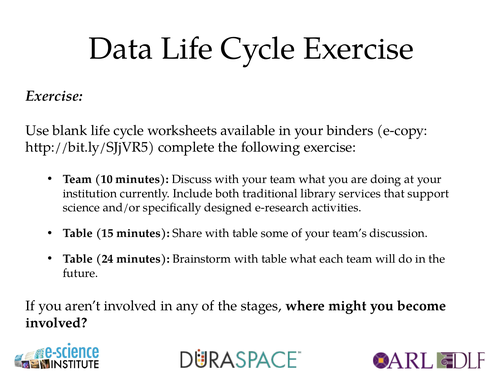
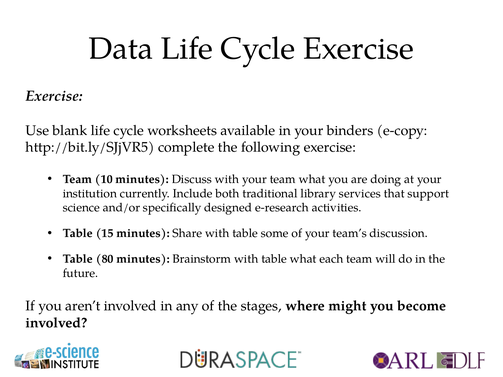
24: 24 -> 80 (105, 259)
